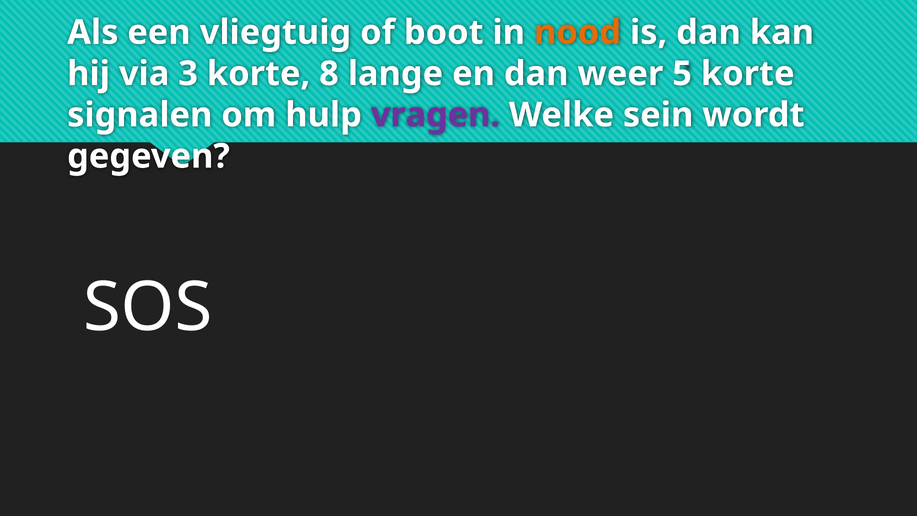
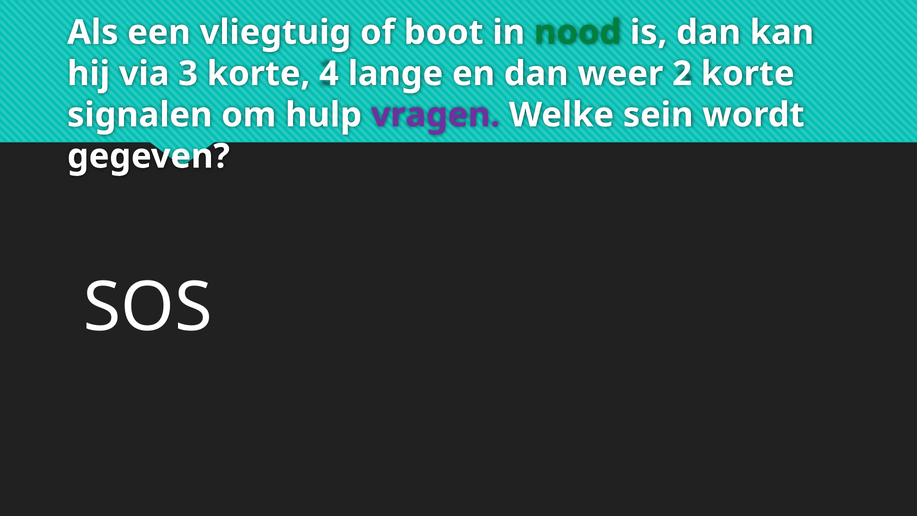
nood colour: orange -> green (578, 32)
8: 8 -> 4 (329, 74)
5: 5 -> 2 (682, 74)
